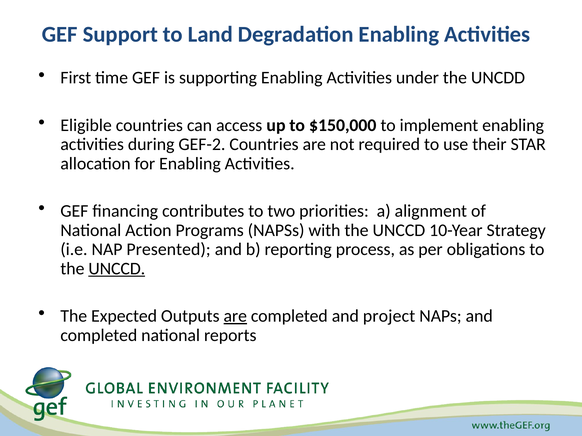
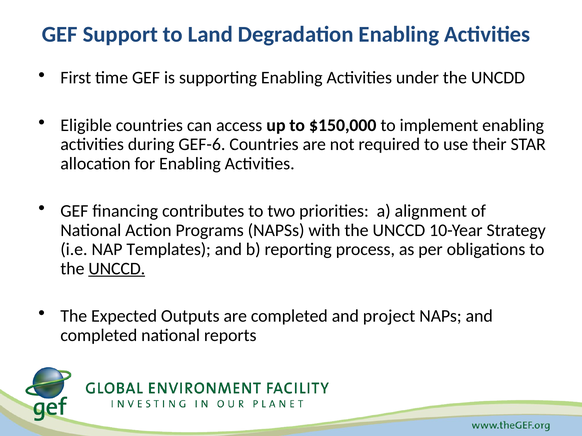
GEF-2: GEF-2 -> GEF-6 (202, 145)
Presented: Presented -> Templates (169, 250)
are underline: present -> none (235, 316)
